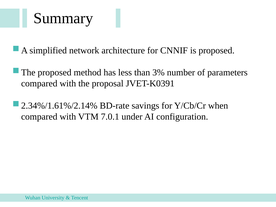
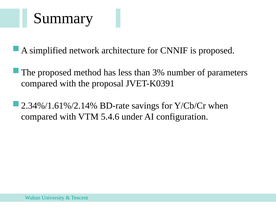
7.0.1: 7.0.1 -> 5.4.6 (110, 117)
